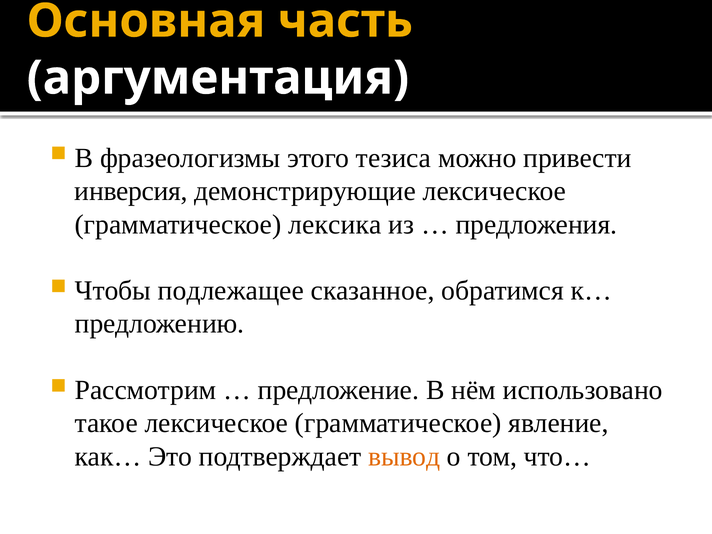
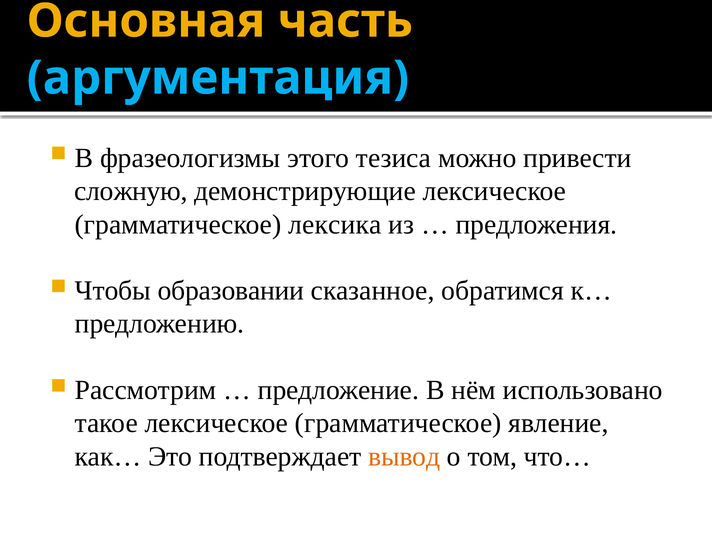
аргументация colour: white -> light blue (218, 78)
инверсия: инверсия -> сложную (131, 191)
подлежащее: подлежащее -> образовании (231, 291)
